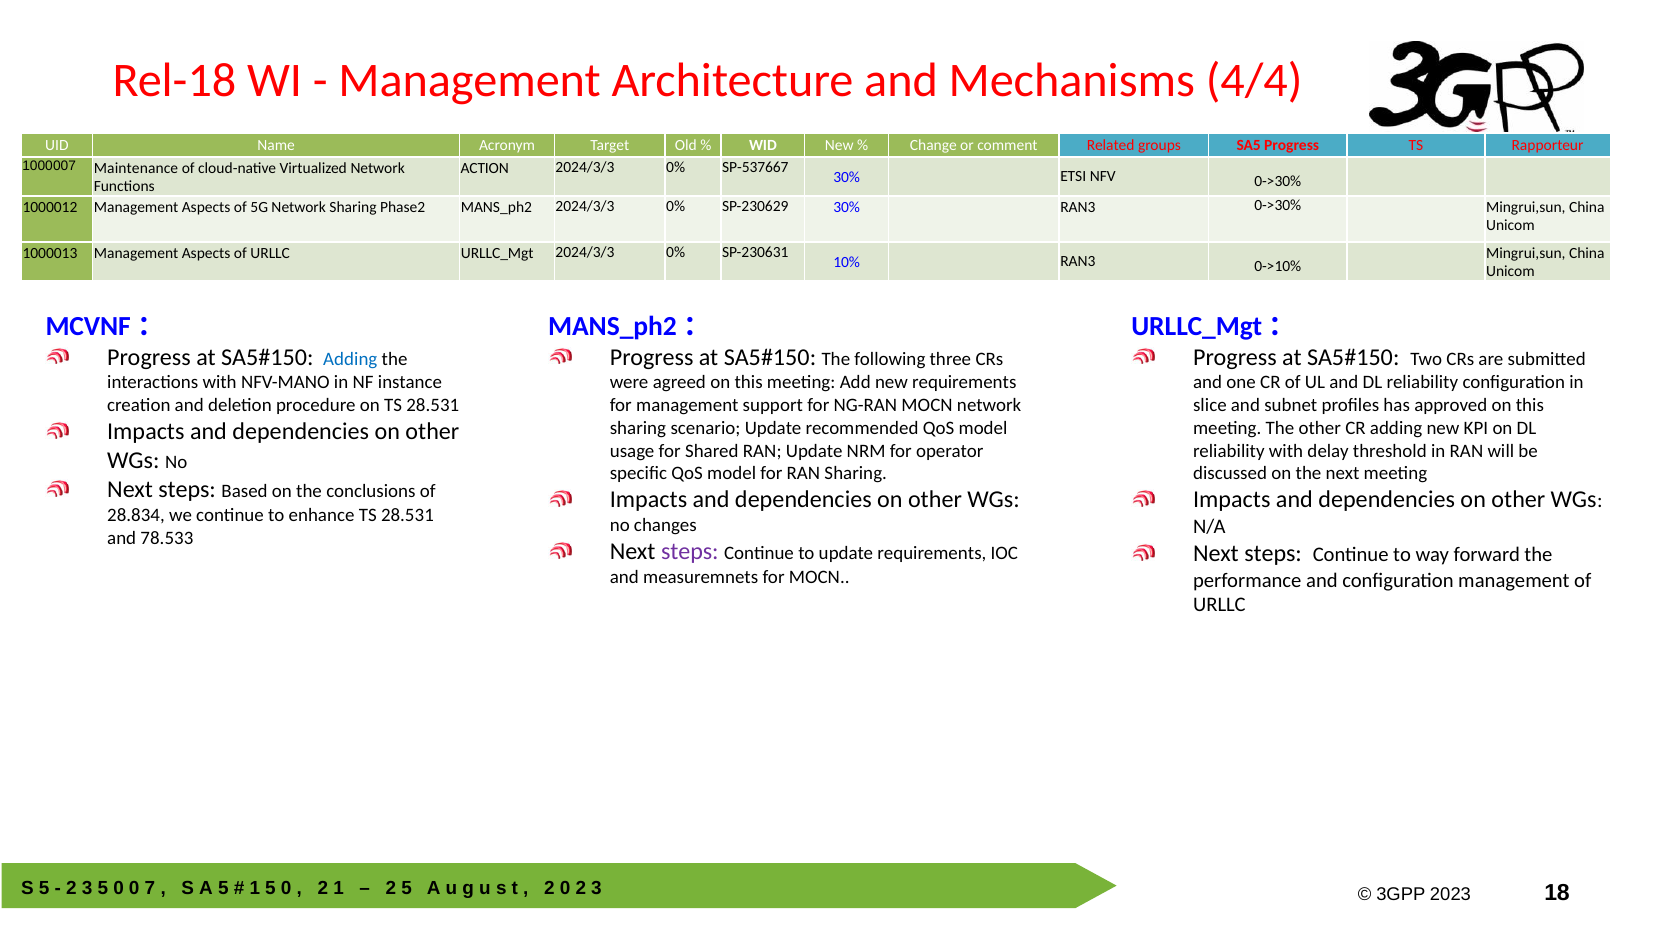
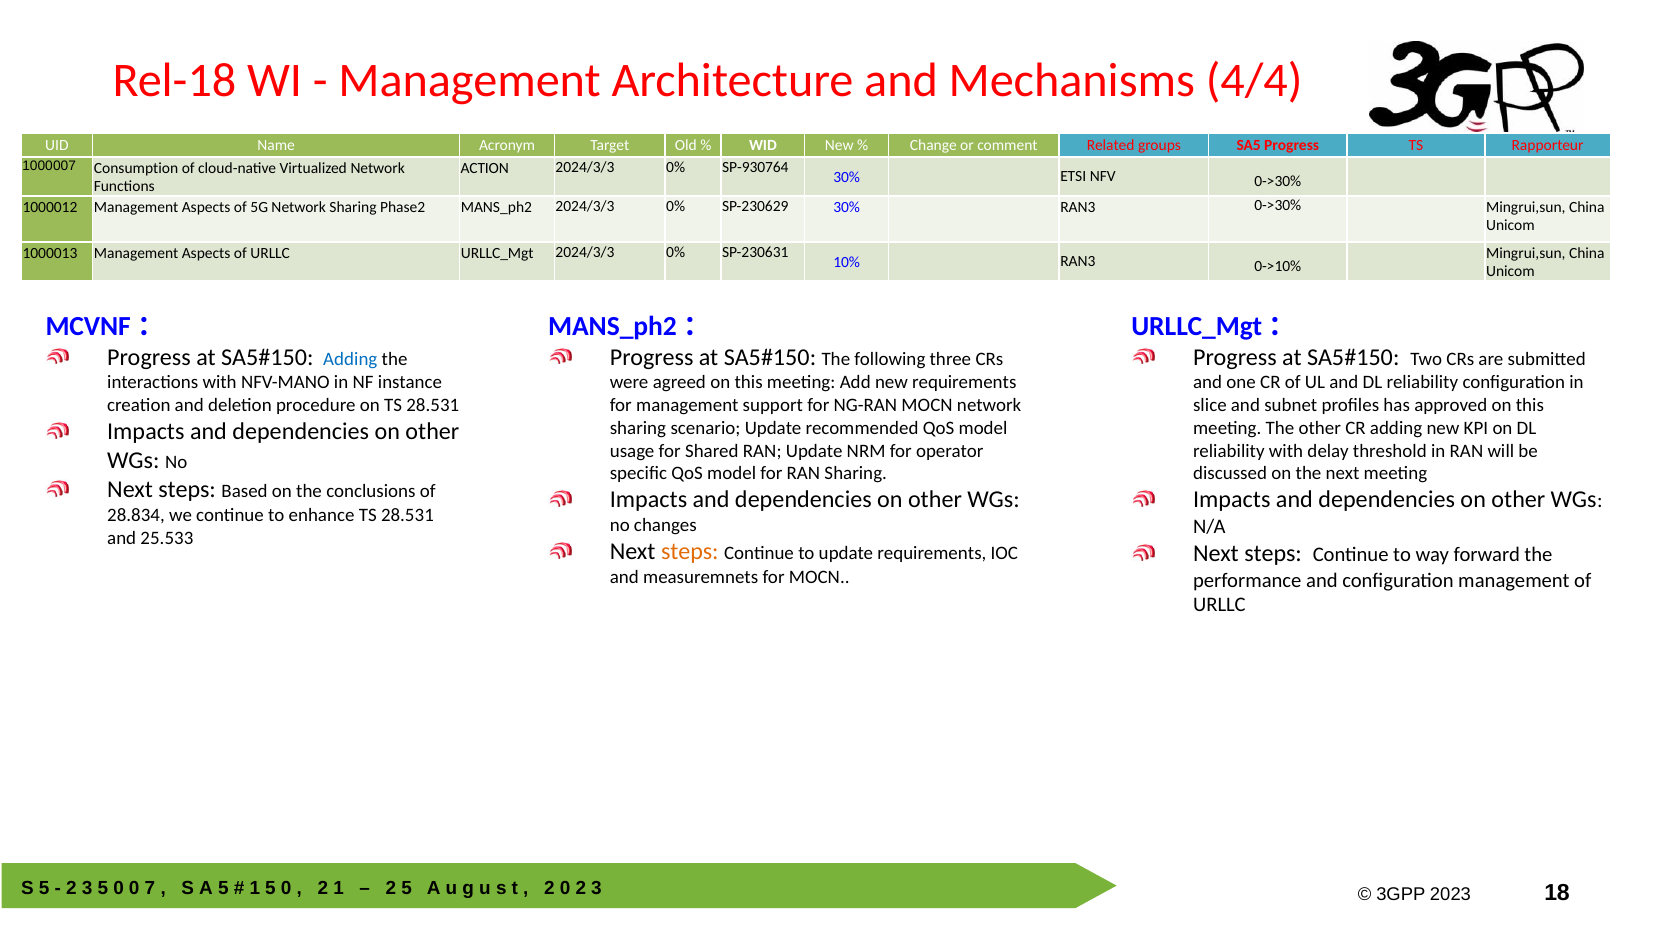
Maintenance: Maintenance -> Consumption (136, 168)
SP-537667: SP-537667 -> SP-930764 (755, 168)
78.533: 78.533 -> 25.533 (167, 538)
steps colour: purple -> orange (690, 551)
